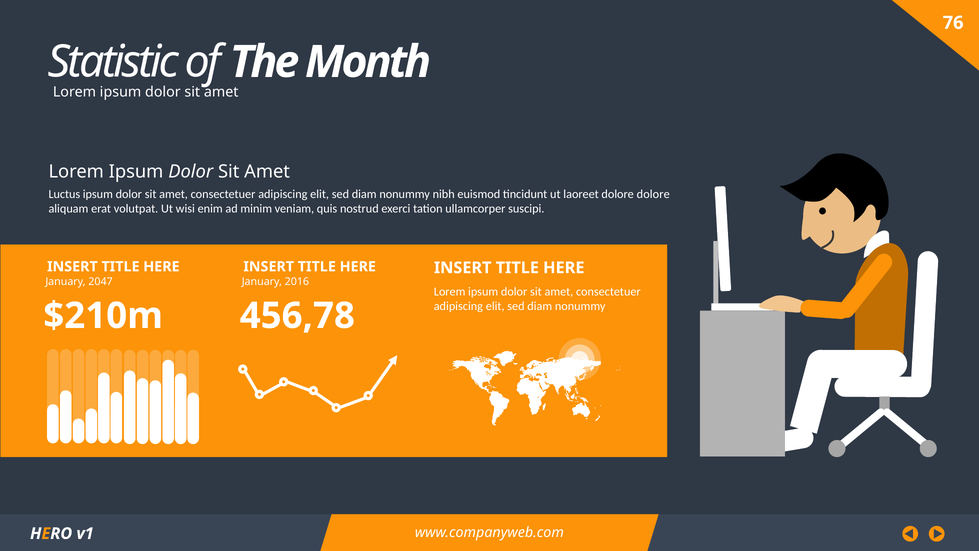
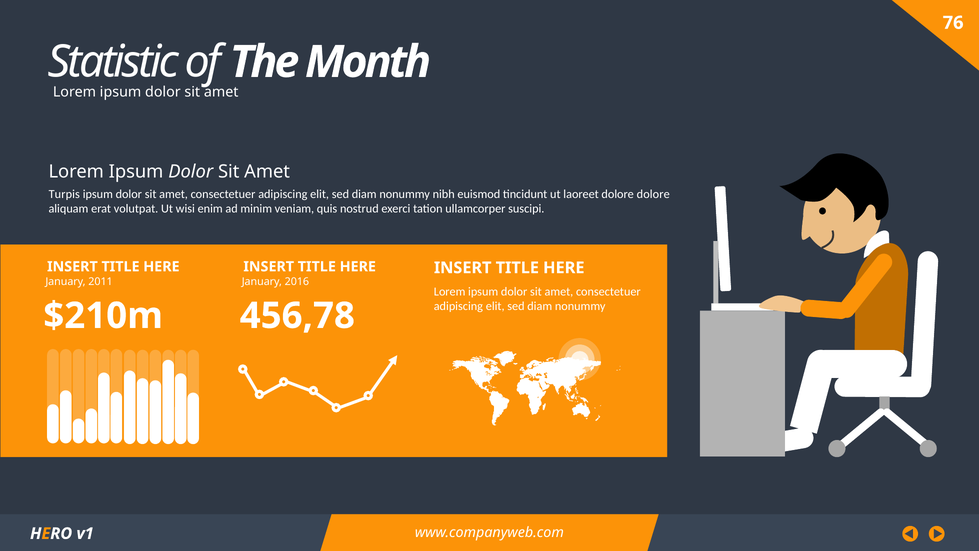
Luctus: Luctus -> Turpis (64, 194)
2047: 2047 -> 2011 (101, 281)
